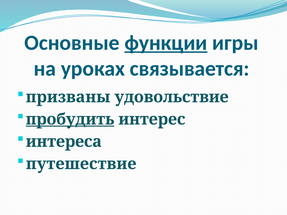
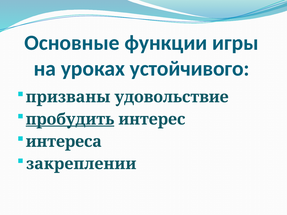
функции underline: present -> none (166, 43)
связывается: связывается -> устойчивого (190, 69)
путешествие: путешествие -> закреплении (81, 164)
